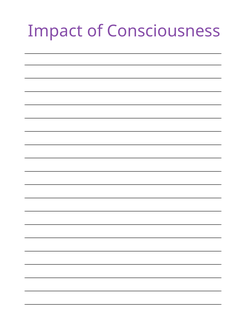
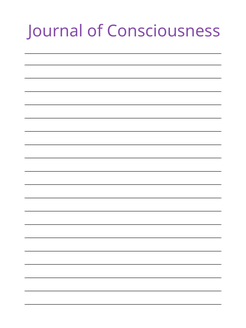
Impact: Impact -> Journal (55, 31)
